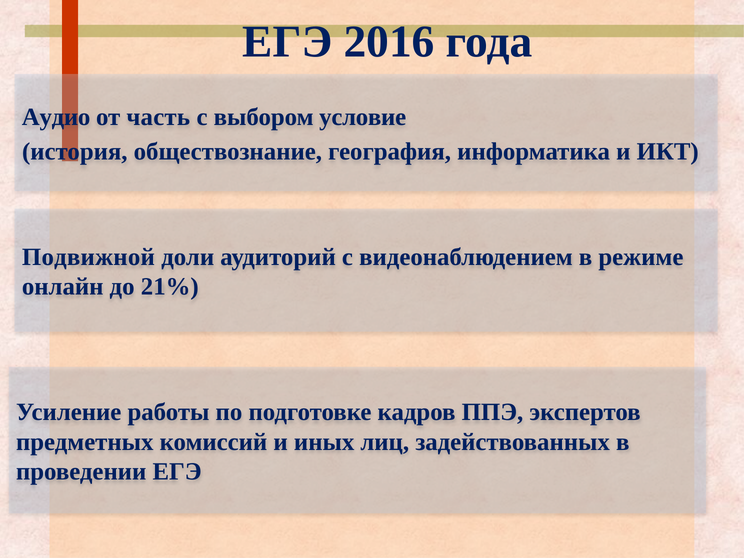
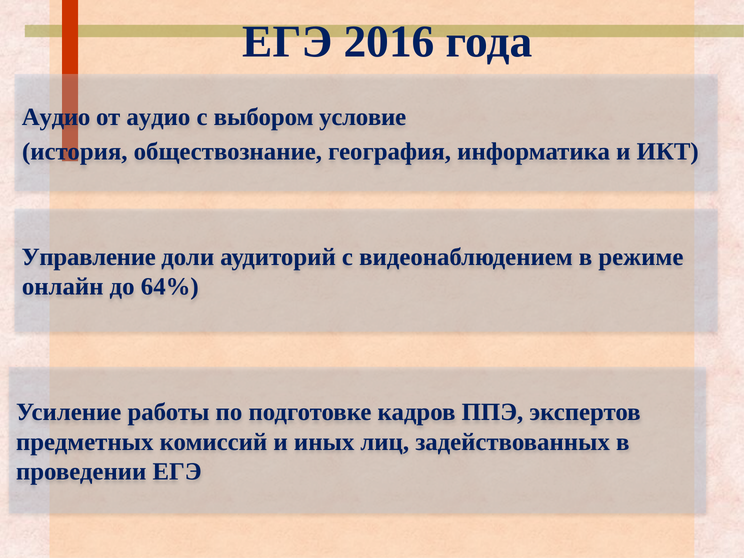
от часть: часть -> аудио (158, 117)
Подвижной: Подвижной -> Управление (89, 257)
21%: 21% -> 64% (170, 287)
